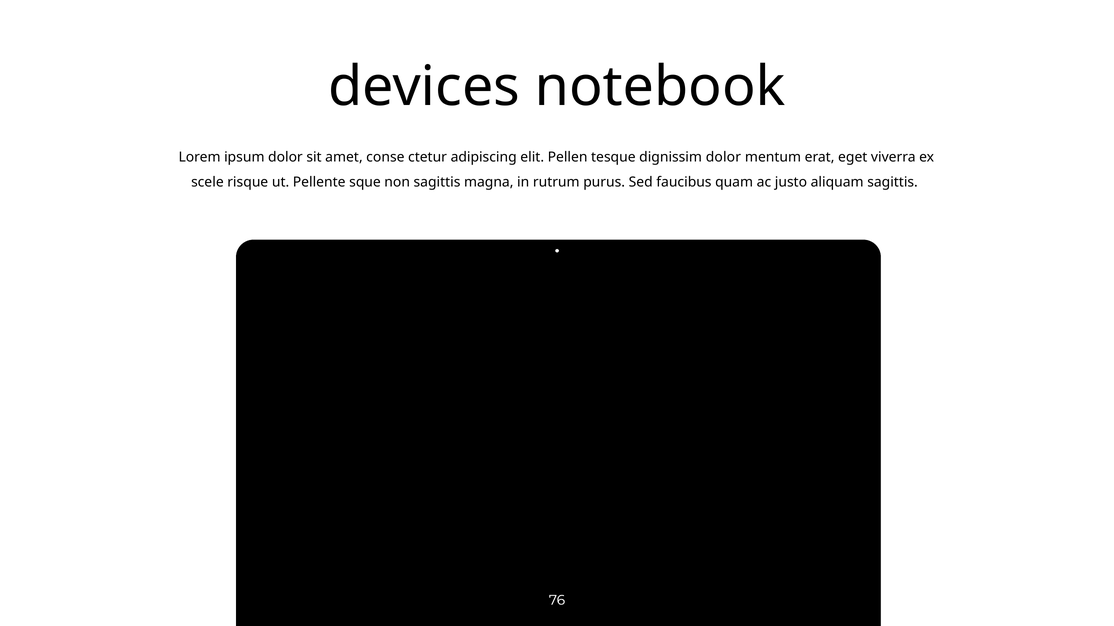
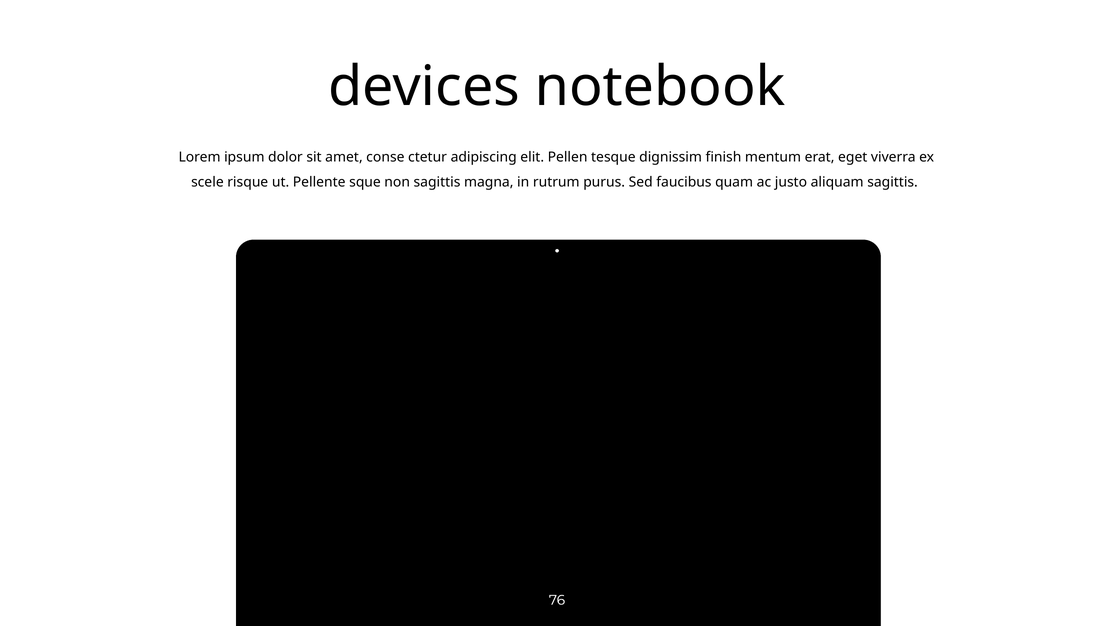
dignissim dolor: dolor -> finish (723, 157)
